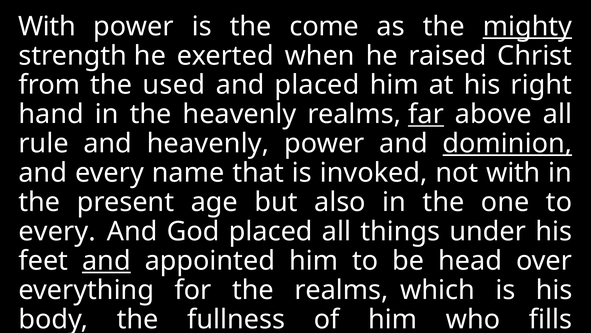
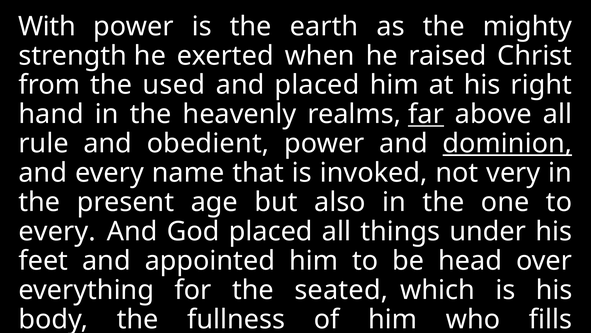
come: come -> earth (324, 26)
mighty underline: present -> none (527, 26)
and heavenly: heavenly -> obedient (208, 143)
not with: with -> very (513, 173)
and underline: present -> none (106, 260)
the realms: realms -> seated (341, 290)
